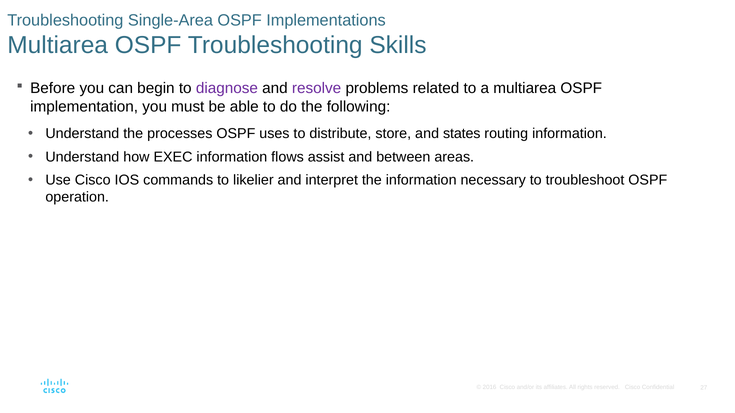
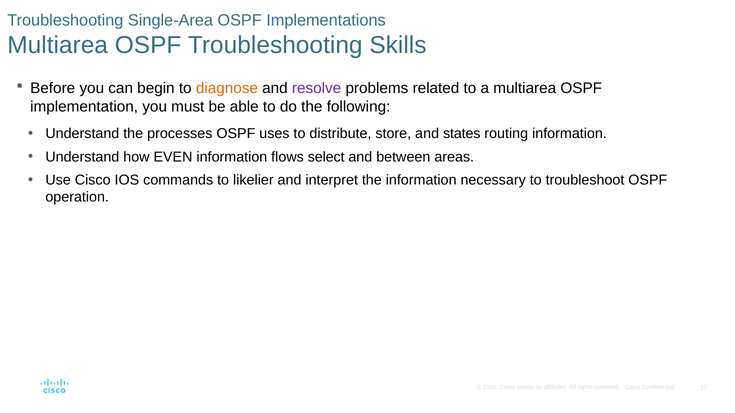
diagnose colour: purple -> orange (227, 88)
EXEC: EXEC -> EVEN (173, 157)
assist: assist -> select (326, 157)
